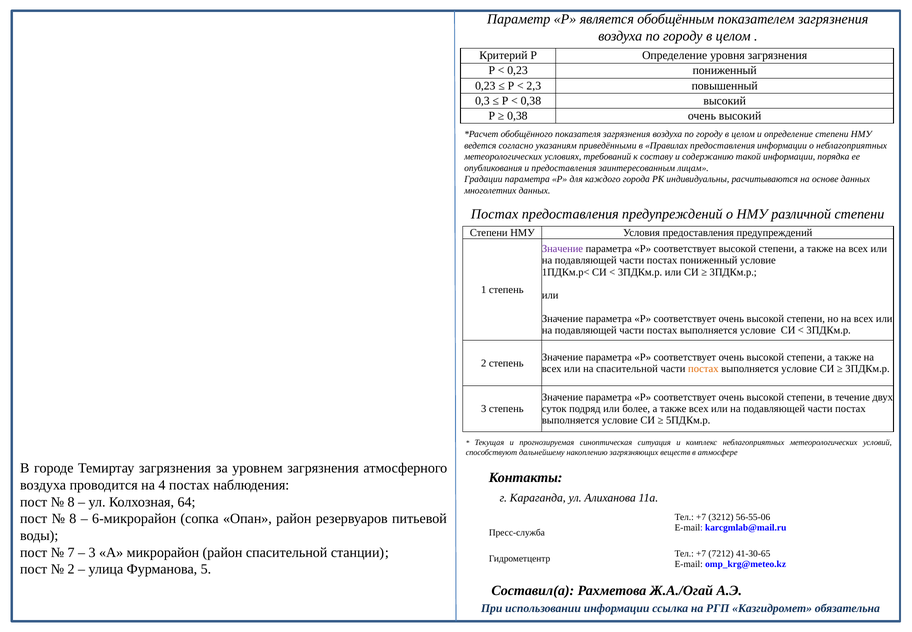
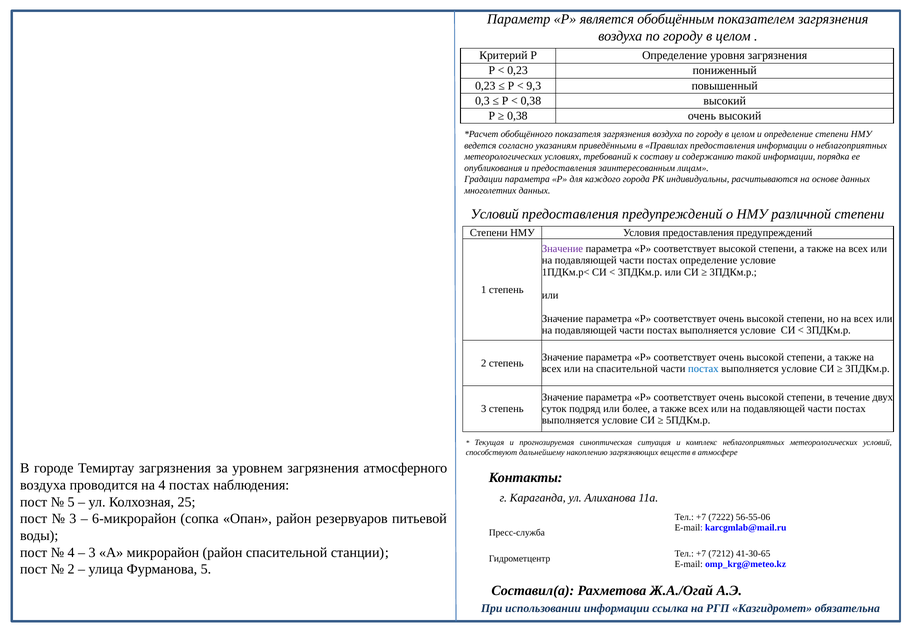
2,3: 2,3 -> 9,3 (534, 86)
Постах: Постах -> Условий (495, 214)
постах пониженный: пониженный -> определение (709, 260)
постах colour: orange -> blue (703, 369)
8: 8 -> 5 (71, 501)
64: 64 -> 25 (186, 501)
8: 8 -> 3 (73, 518)
3212: 3212 -> 7222 (721, 517)
7: 7 -> 4 (71, 552)
